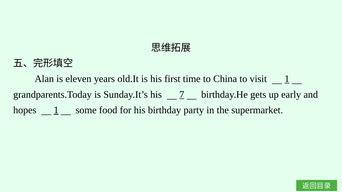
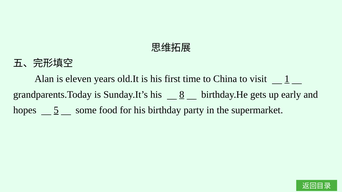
7: 7 -> 8 (182, 95)
hopes 1: 1 -> 5 (56, 110)
